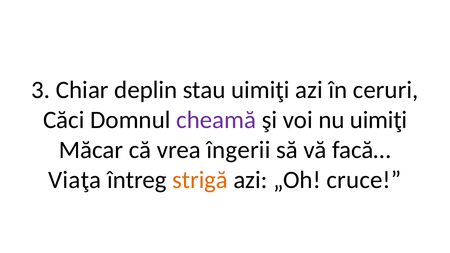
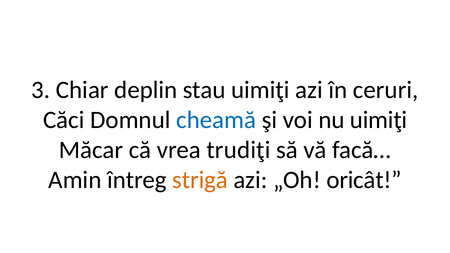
cheamă colour: purple -> blue (216, 120)
îngerii: îngerii -> trudiţi (238, 150)
Viaţa: Viaţa -> Amin (75, 180)
cruce: cruce -> oricât (364, 180)
